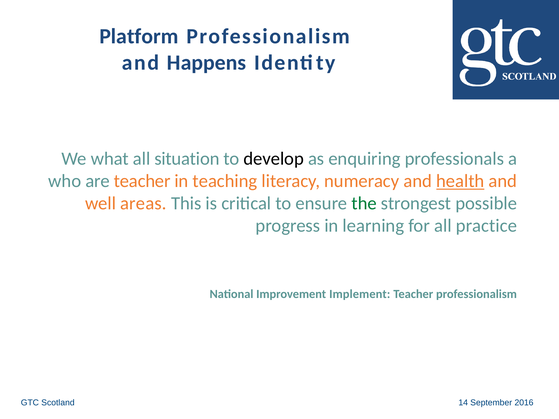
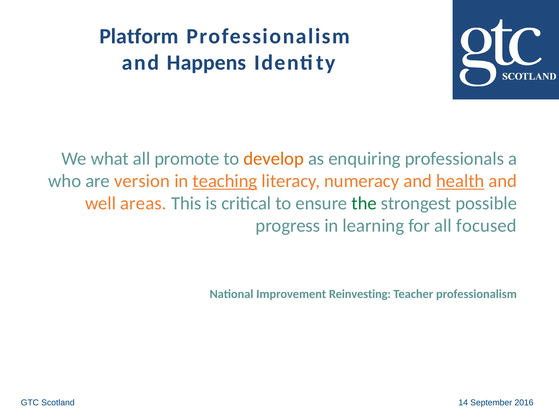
situation: situation -> promote (187, 159)
develop colour: black -> orange (274, 159)
are teacher: teacher -> version (142, 181)
teaching underline: none -> present (225, 181)
practice: practice -> focused (486, 226)
Implement: Implement -> Reinvesting (360, 294)
